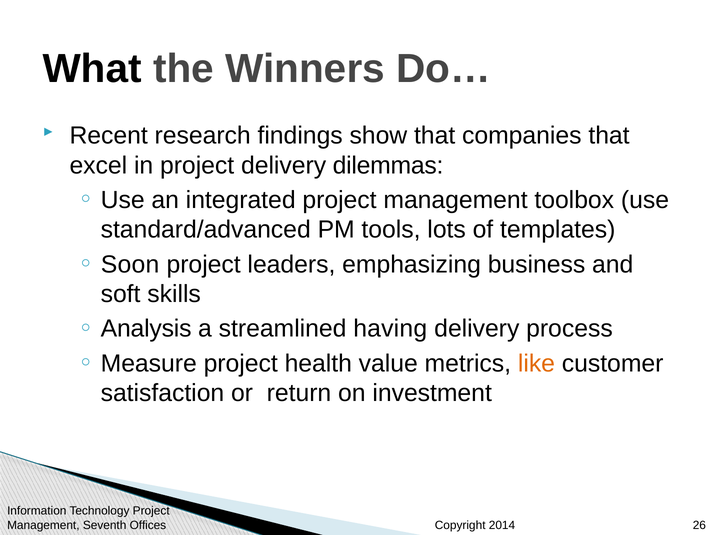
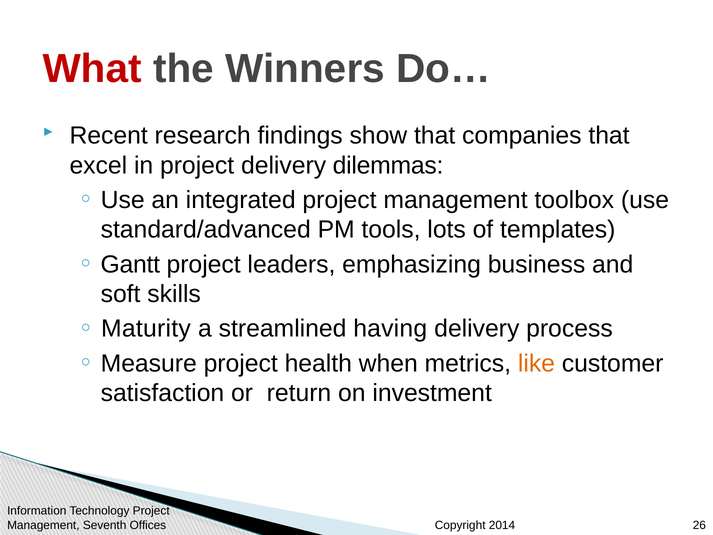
What colour: black -> red (92, 69)
Soon: Soon -> Gantt (130, 264)
Analysis: Analysis -> Maturity (146, 329)
value: value -> when (388, 363)
